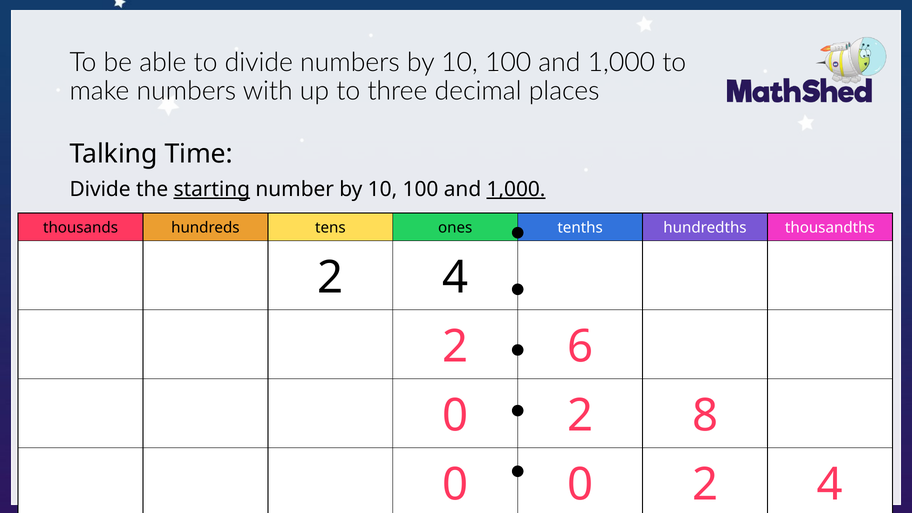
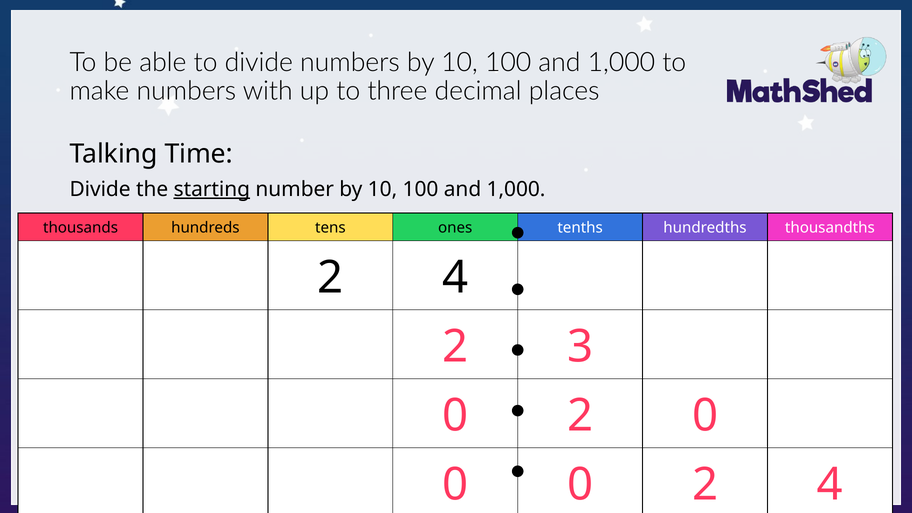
1,000 underline: present -> none (516, 189)
6: 6 -> 3 (580, 347)
2 8: 8 -> 0 (705, 416)
